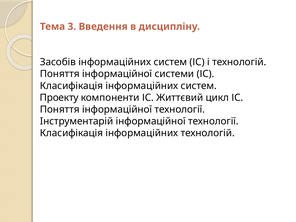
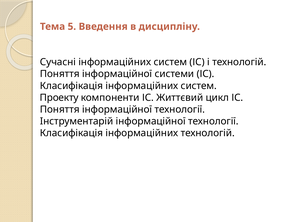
3: 3 -> 5 (72, 27)
Засобів: Засобів -> Сучасні (58, 62)
